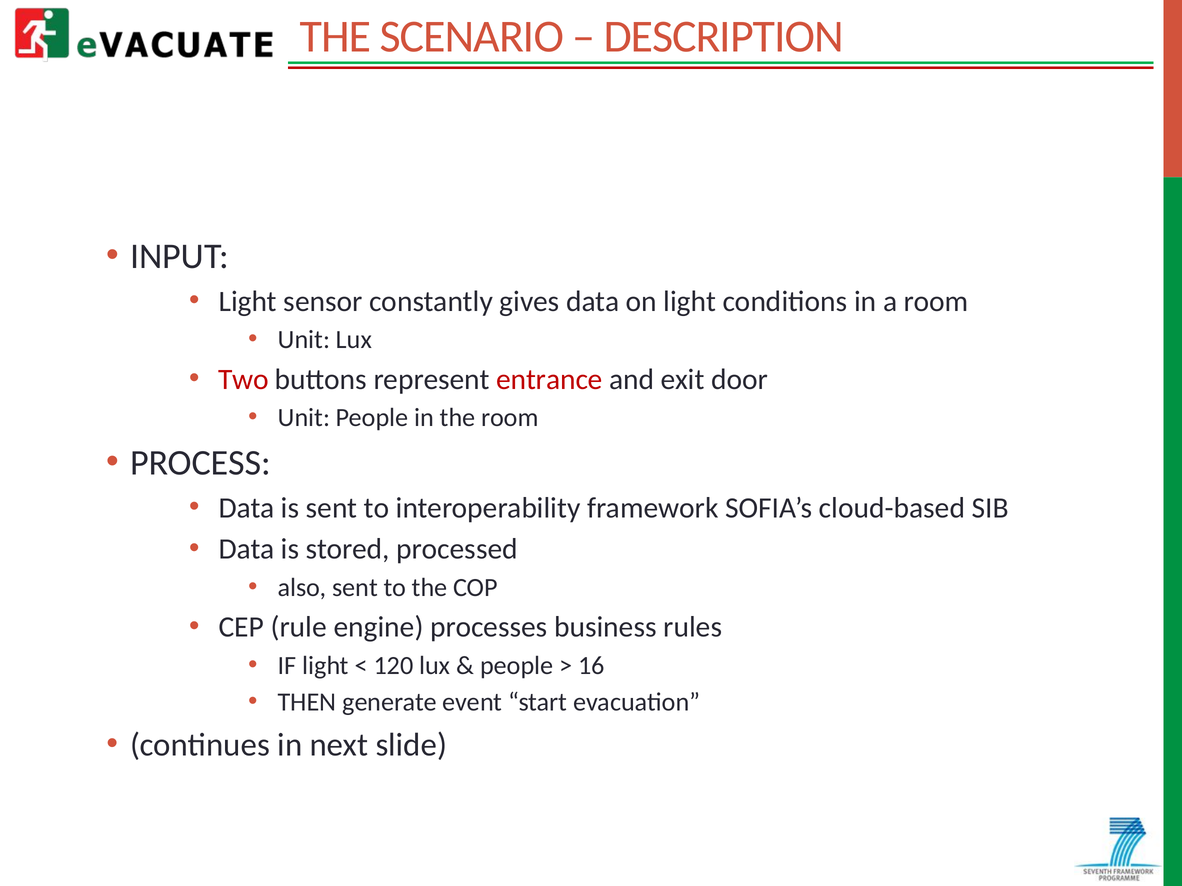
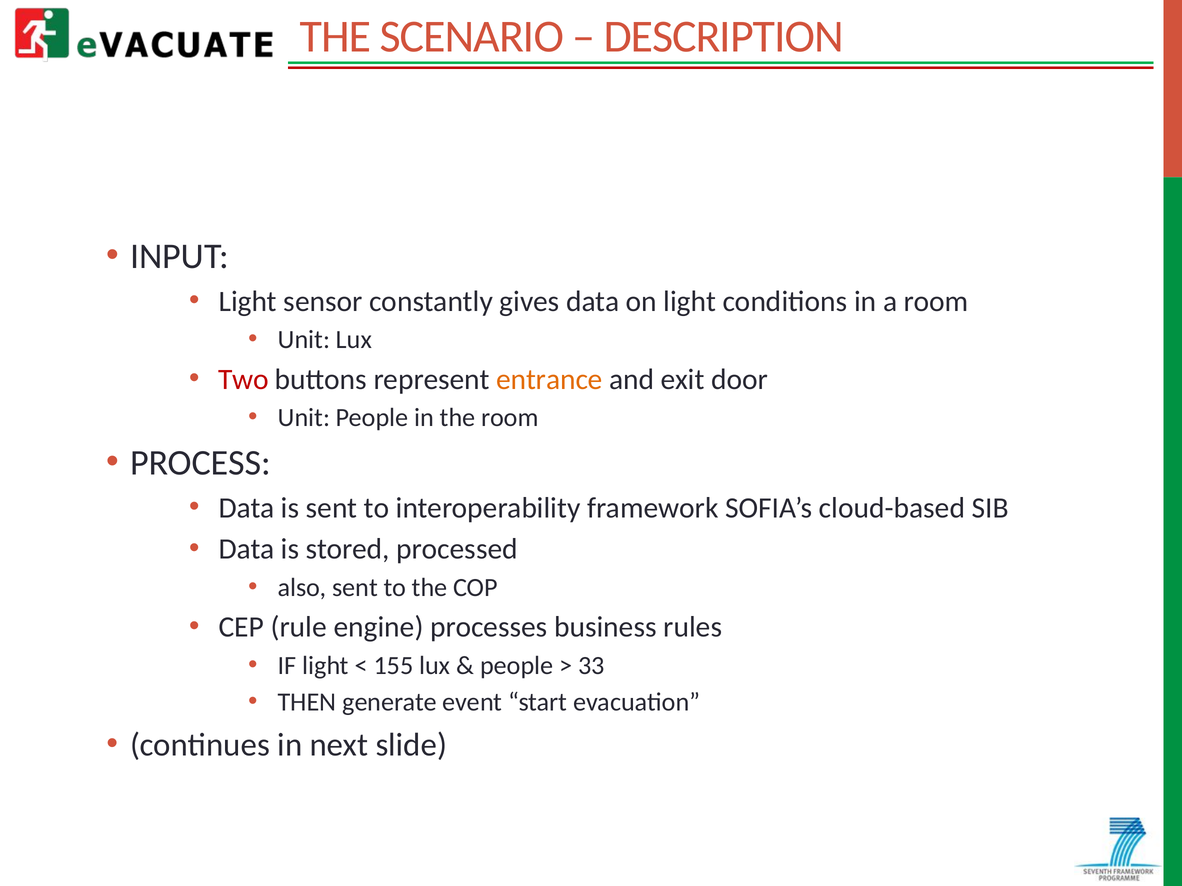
entrance colour: red -> orange (549, 380)
120: 120 -> 155 (393, 666)
16: 16 -> 33 (591, 666)
